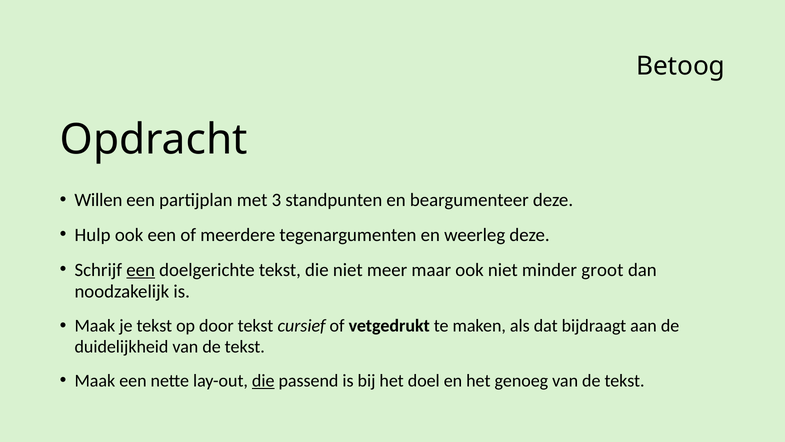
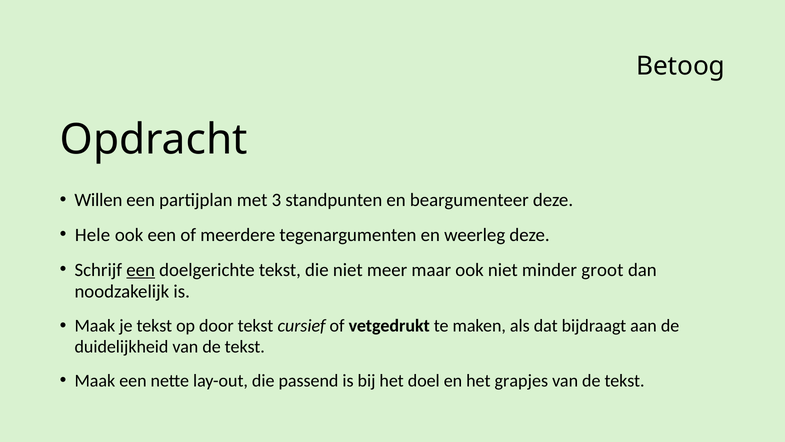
Hulp: Hulp -> Hele (93, 235)
die underline: present -> none (263, 380)
genoeg: genoeg -> grapjes (521, 380)
